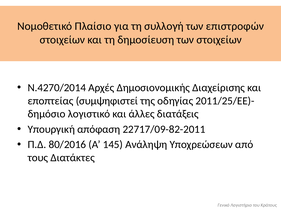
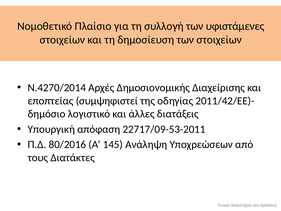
επιστροφών: επιστροφών -> υφιστάμενες (235, 26)
2011/25/ΕΕ)-: 2011/25/ΕΕ)- -> 2011/42/ΕΕ)- (225, 101)
22717/09-82-2011: 22717/09-82-2011 -> 22717/09-53-2011 (164, 129)
